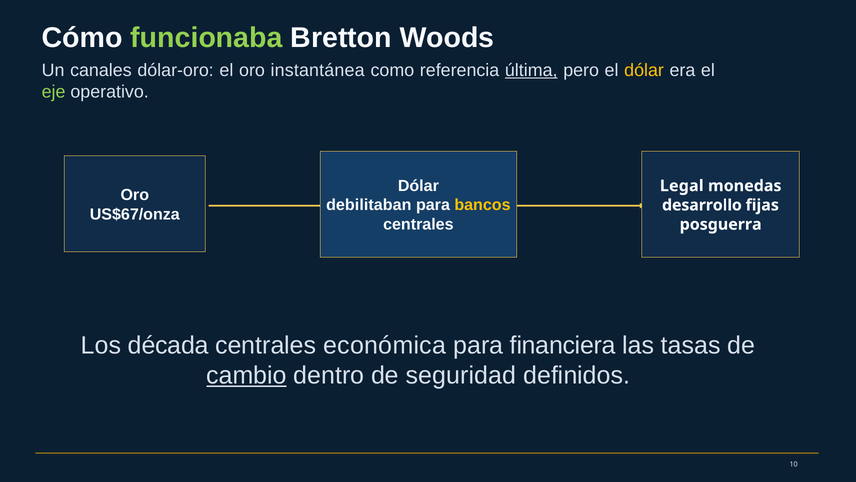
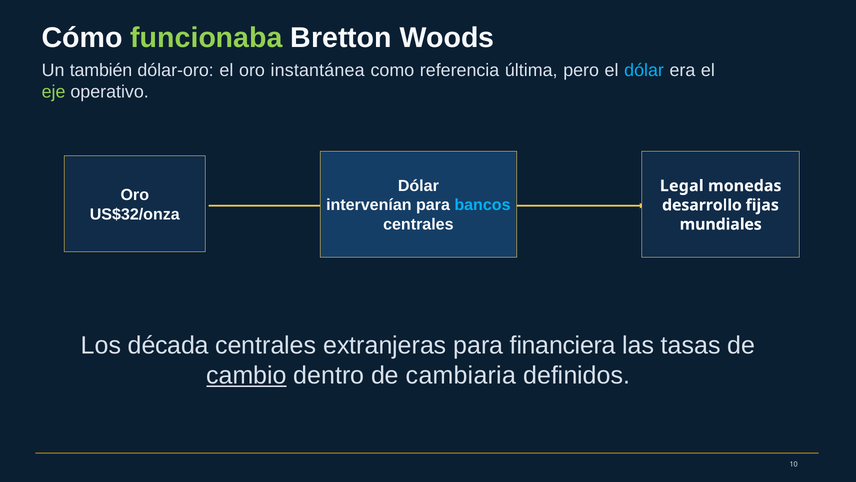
canales: canales -> también (101, 70)
última underline: present -> none (531, 70)
dólar colour: yellow -> light blue (644, 70)
debilitaban: debilitaban -> intervenían (369, 205)
bancos colour: yellow -> light blue (482, 205)
US$67/onza: US$67/onza -> US$32/onza (135, 214)
posguerra: posguerra -> mundiales (721, 224)
económica: económica -> extranjeras (385, 345)
seguridad: seguridad -> cambiaria (461, 375)
